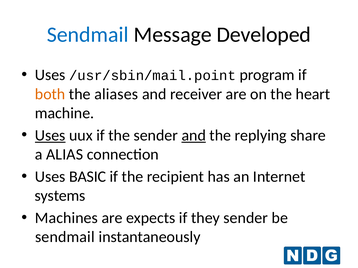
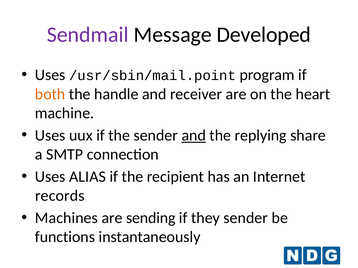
Sendmail colour: blue -> purple (88, 35)
aliases: aliases -> handle (116, 94)
Uses underline: present -> none (50, 136)
ALIAS: ALIAS -> SMTP (65, 155)
BASIC: BASIC -> ALIAS (87, 177)
systems: systems -> records (60, 196)
expects: expects -> sending (151, 218)
sendmail: sendmail -> functions (65, 237)
